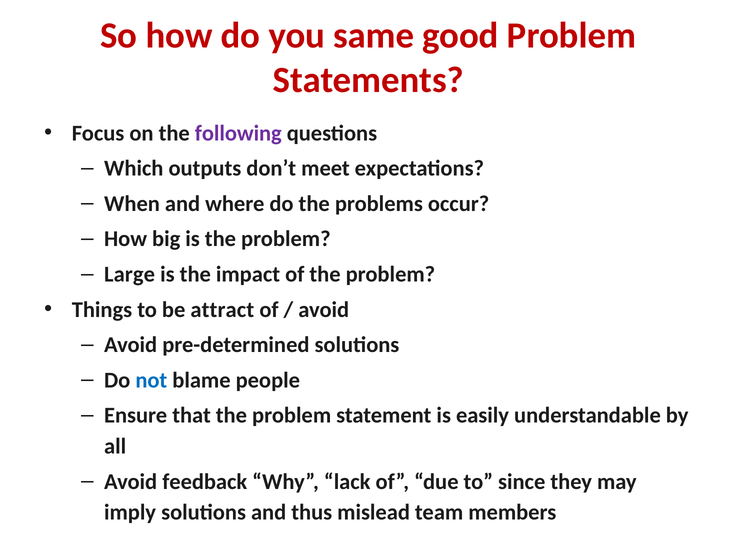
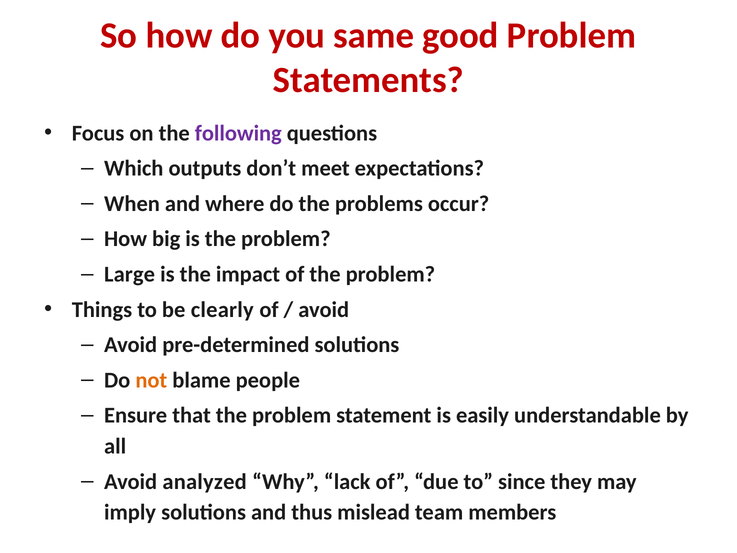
attract: attract -> clearly (222, 310)
not colour: blue -> orange (151, 380)
feedback: feedback -> analyzed (205, 481)
